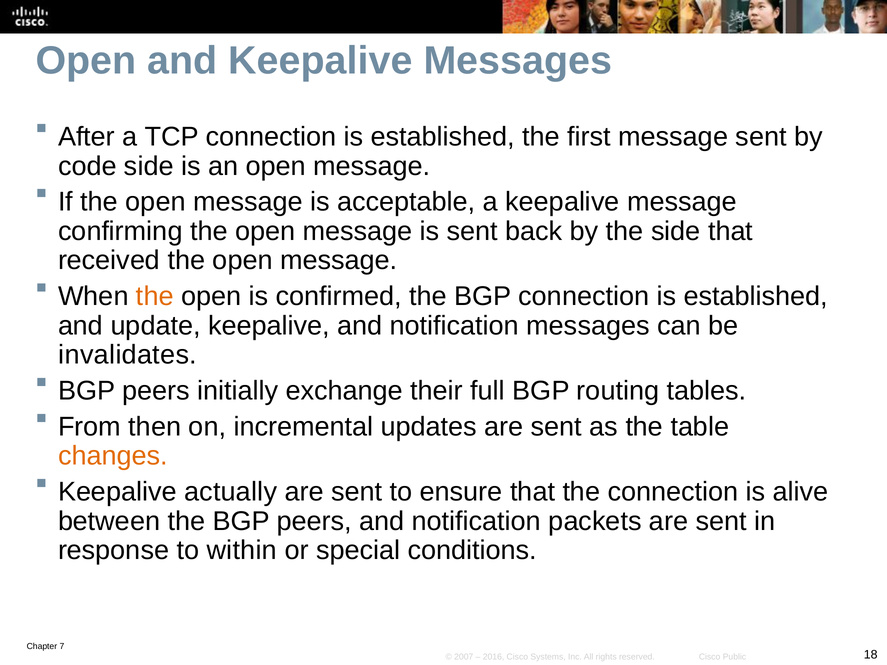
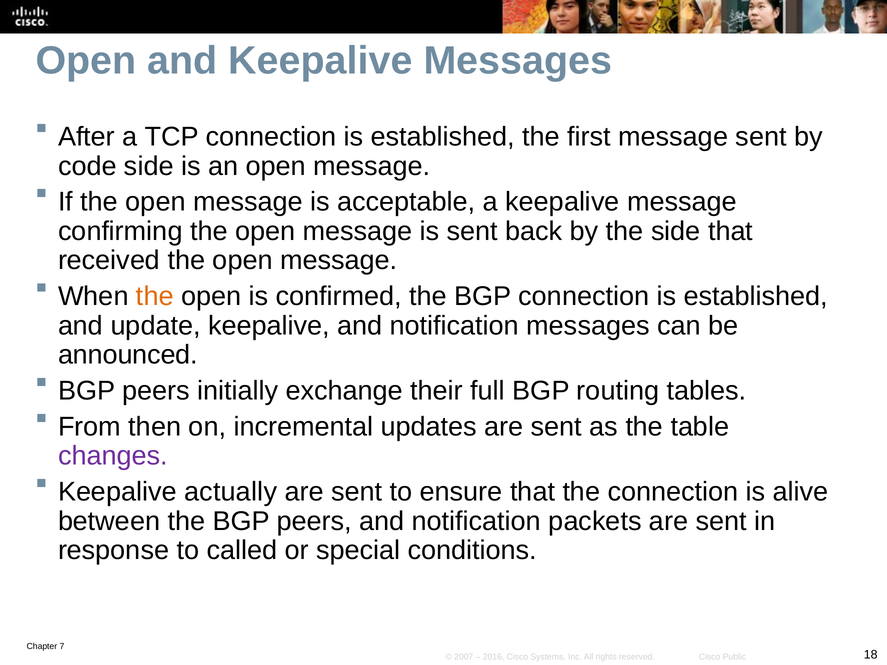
invalidates: invalidates -> announced (128, 355)
changes colour: orange -> purple (113, 456)
within: within -> called (242, 551)
